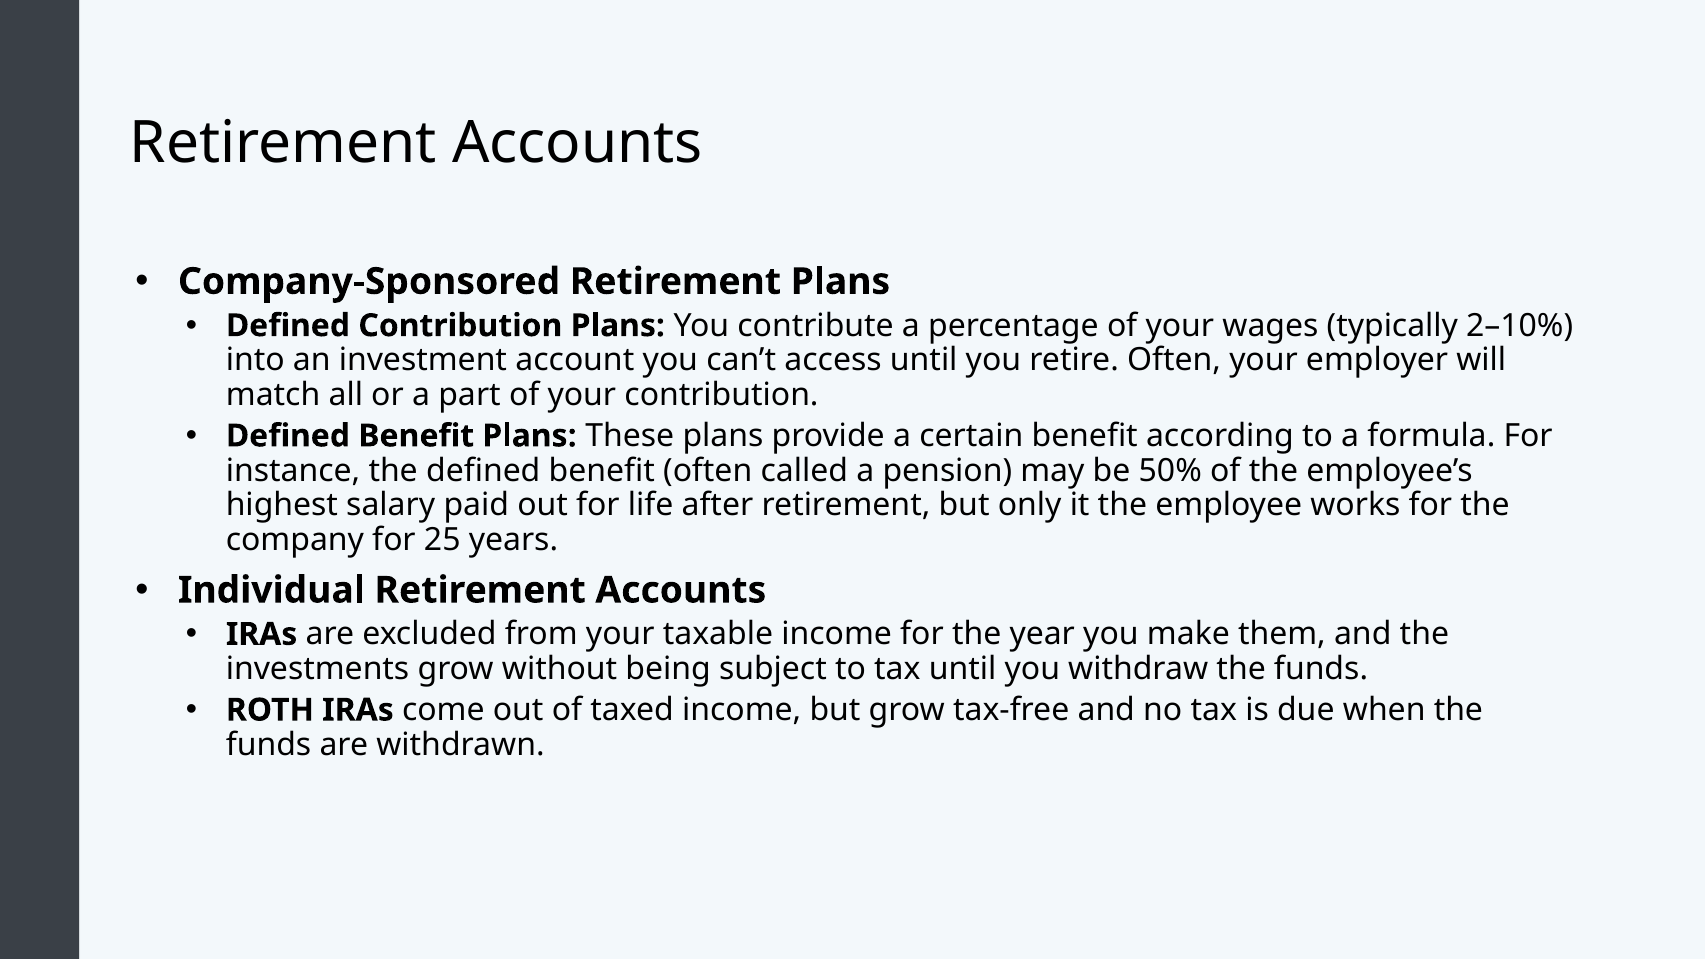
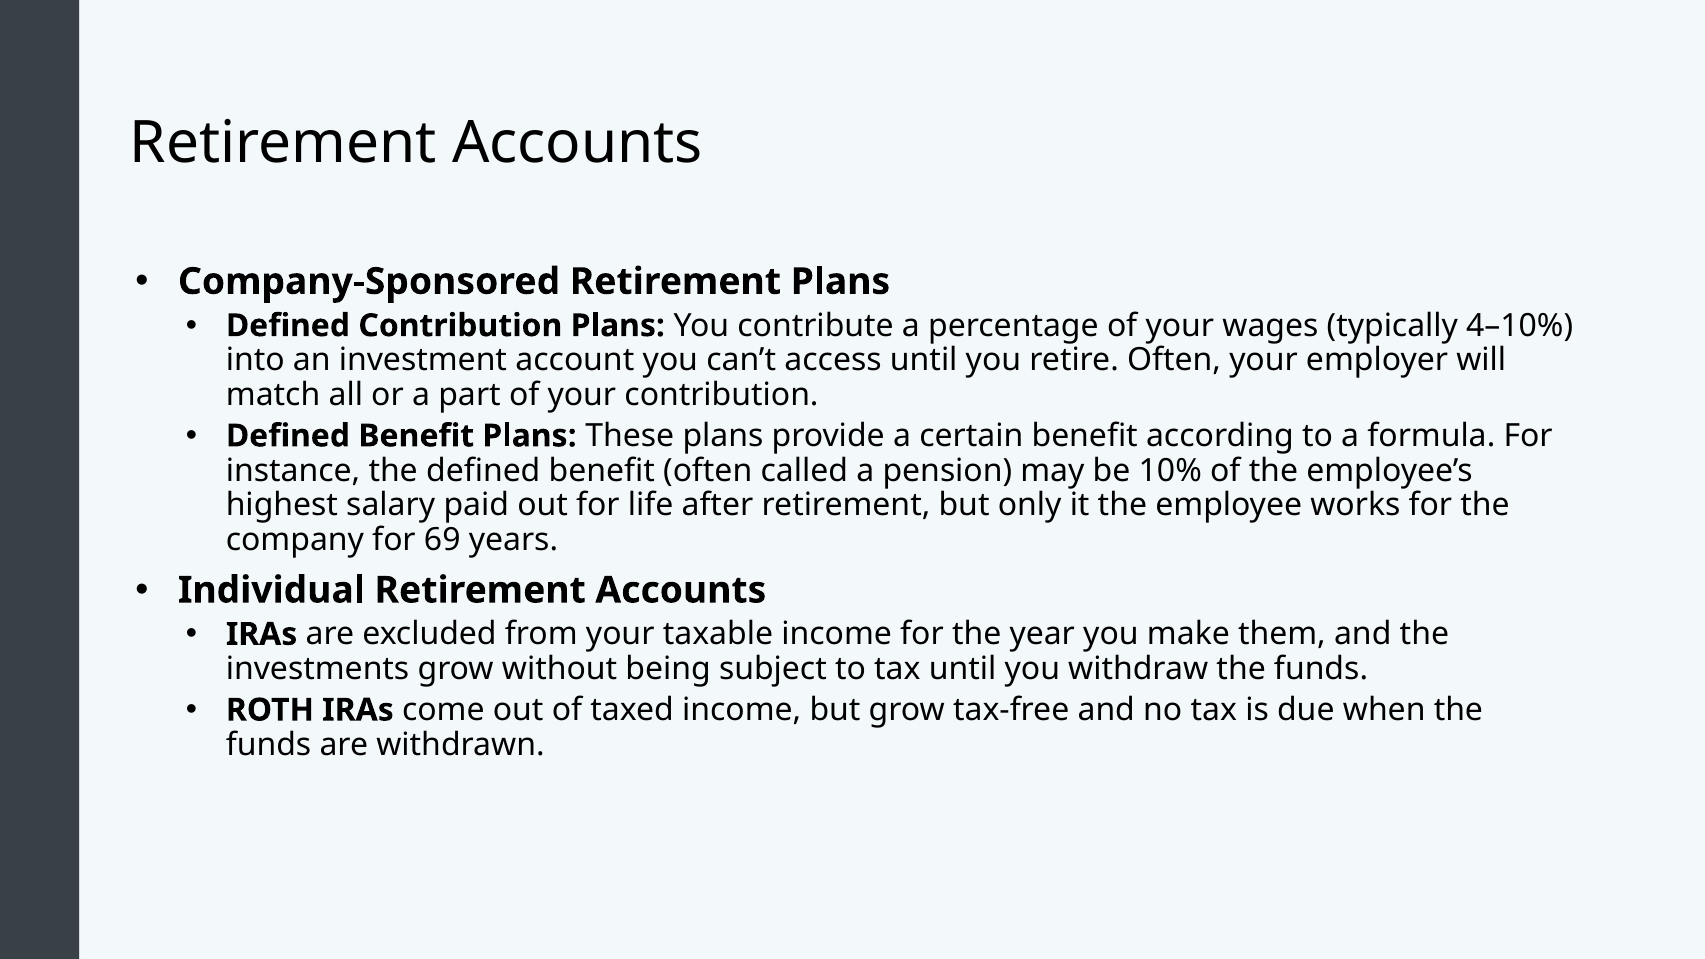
2–10%: 2–10% -> 4–10% (1520, 326)
50%: 50% -> 10% (1170, 470)
25: 25 -> 69 (442, 540)
